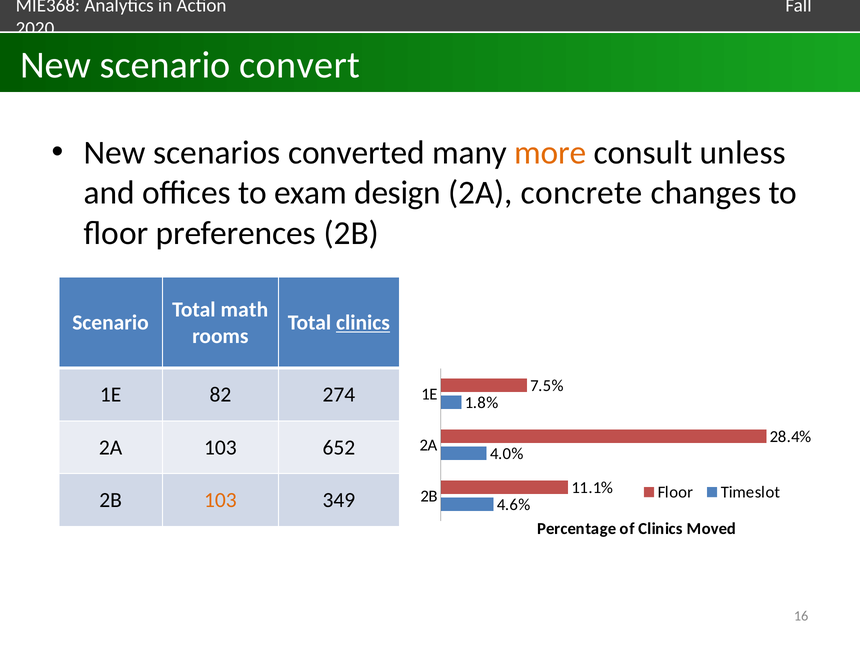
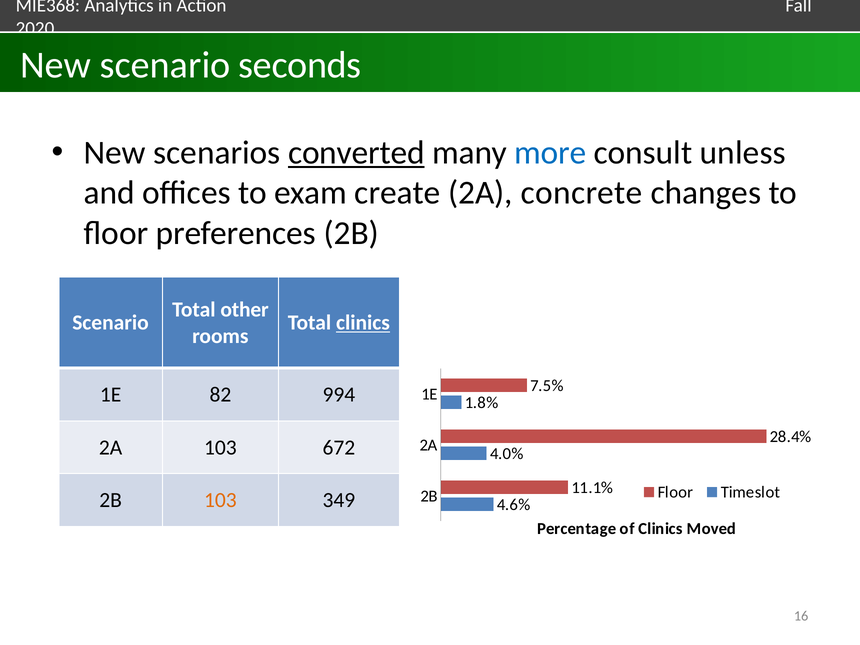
convert: convert -> seconds (300, 65)
converted underline: none -> present (356, 153)
more colour: orange -> blue (550, 153)
design: design -> create (398, 193)
math: math -> other (245, 310)
274: 274 -> 994 (339, 395)
652: 652 -> 672 (339, 448)
